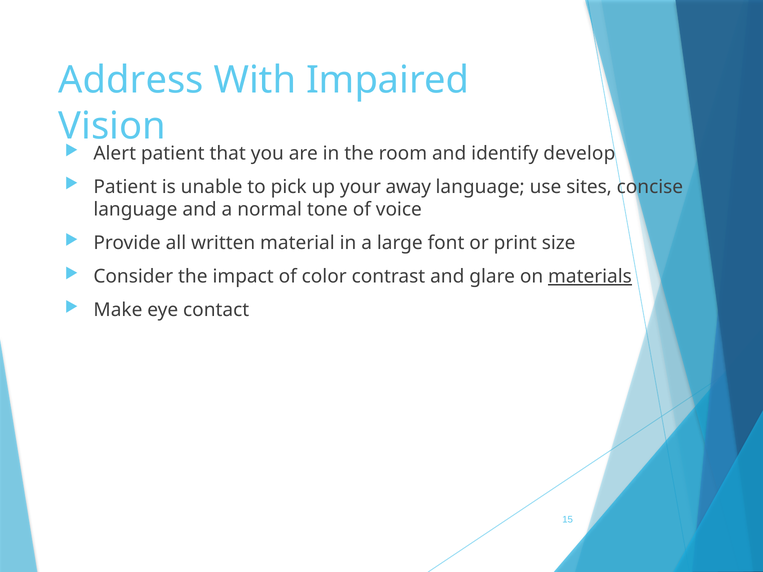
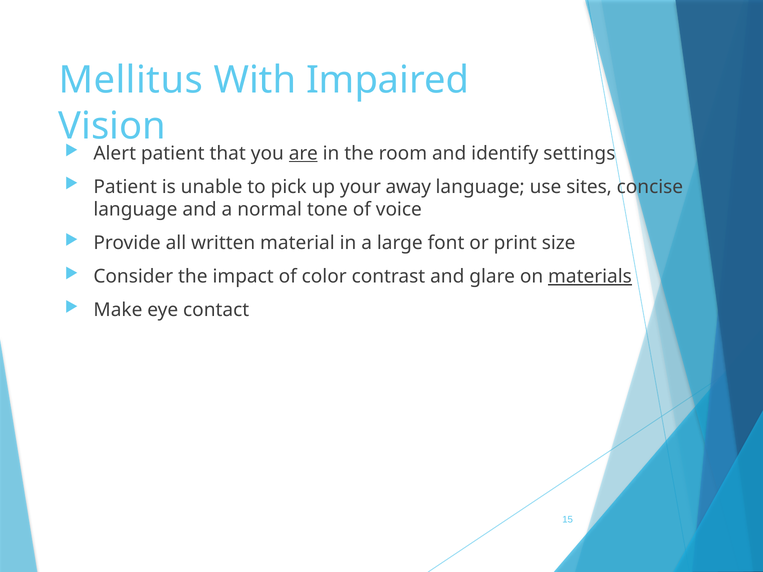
Address: Address -> Mellitus (131, 80)
are underline: none -> present (303, 153)
develop: develop -> settings (579, 153)
